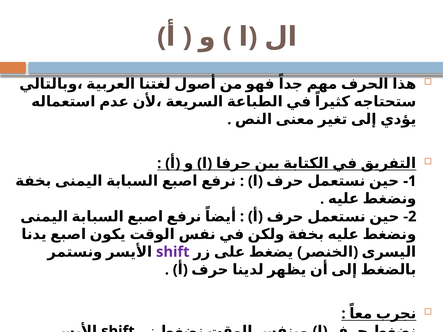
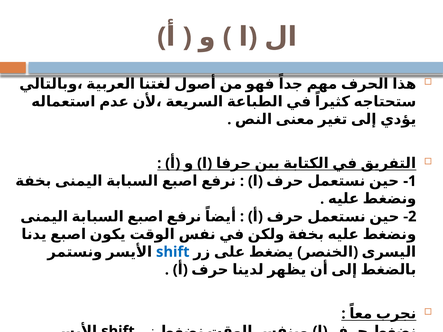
shift colour: purple -> blue (173, 252)
